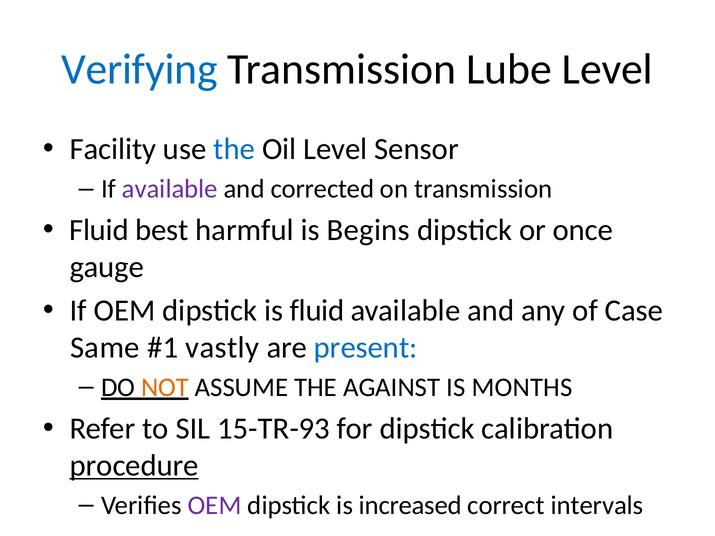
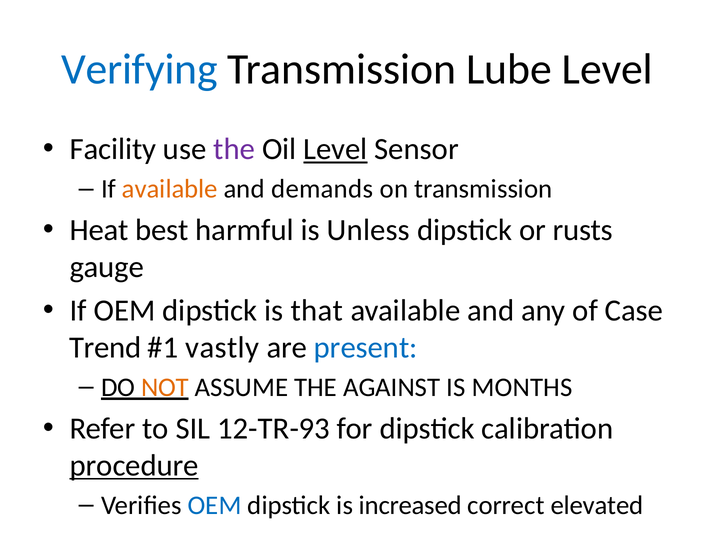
the colour: blue -> purple (234, 149)
Level underline: none -> present (335, 149)
available colour: purple -> orange (170, 189)
corrected: corrected -> demands (322, 189)
Fluid: Fluid -> Heat (99, 230)
Begins: Begins -> Unless (368, 230)
once: once -> rusts (583, 230)
is fluid: fluid -> that (317, 311)
Same: Same -> Trend (105, 348)
15-TR-93: 15-TR-93 -> 12-TR-93 (274, 429)
OEM colour: purple -> blue (215, 506)
intervals: intervals -> elevated (597, 506)
